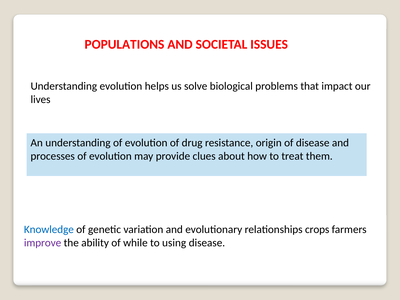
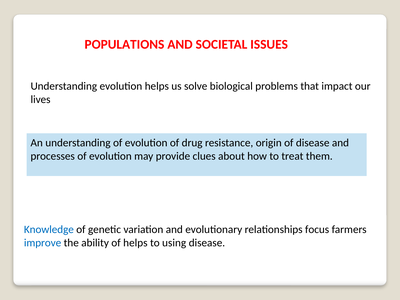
crops: crops -> focus (317, 229)
improve colour: purple -> blue (43, 243)
of while: while -> helps (135, 243)
